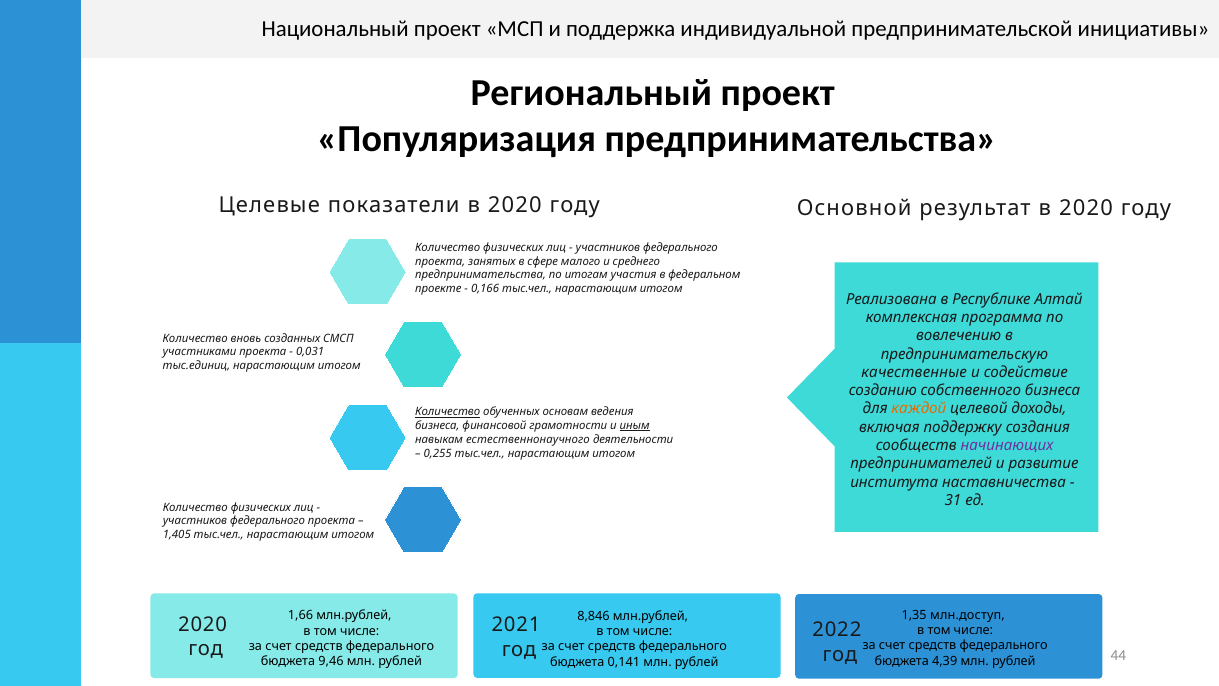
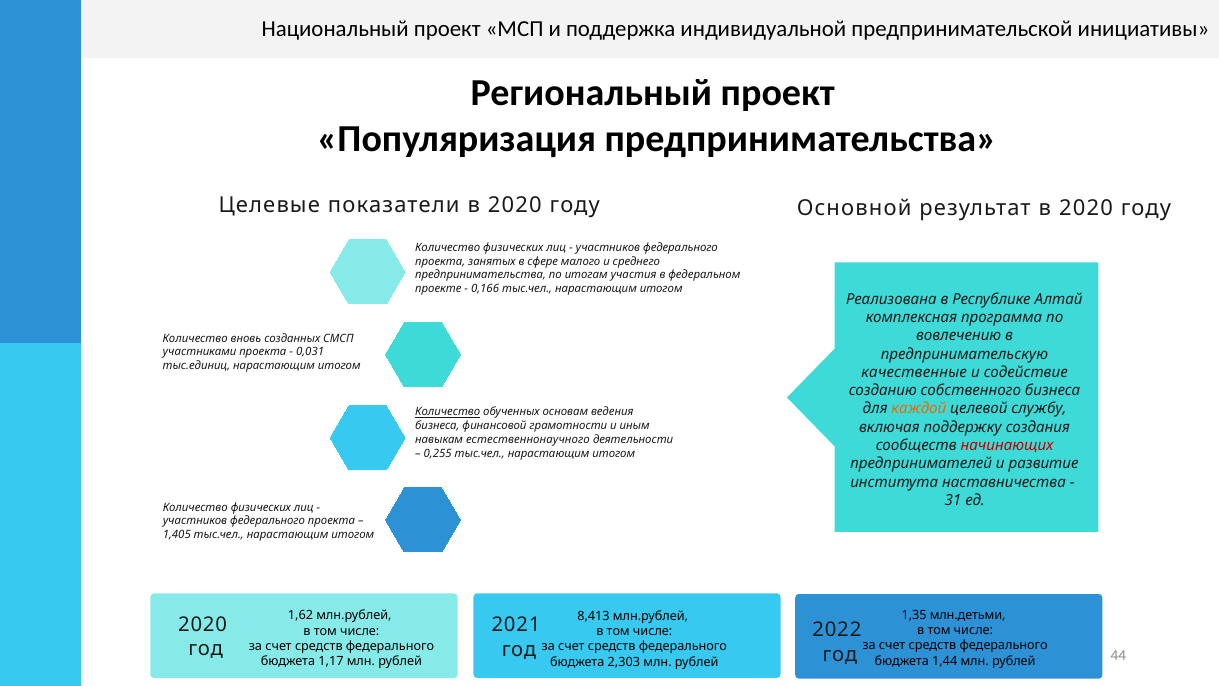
доходы: доходы -> службу (1039, 409)
иным underline: present -> none (635, 426)
начинающих colour: purple -> red (1007, 445)
млн.доступ: млн.доступ -> млн.детьми (968, 615)
1,66: 1,66 -> 1,62 (301, 615)
8,846: 8,846 -> 8,413 (593, 616)
4,39: 4,39 -> 1,44 (945, 661)
9,46: 9,46 -> 1,17 (331, 661)
0,141: 0,141 -> 2,303 (624, 662)
